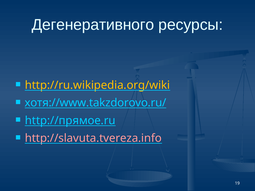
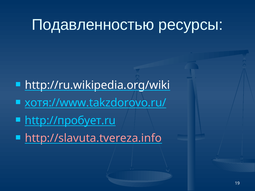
Дегенеративного: Дегенеративного -> Подавленностью (93, 25)
http://ru.wikipedia.org/wiki colour: yellow -> white (97, 85)
http://прямое.ru: http://прямое.ru -> http://пробует.ru (70, 121)
